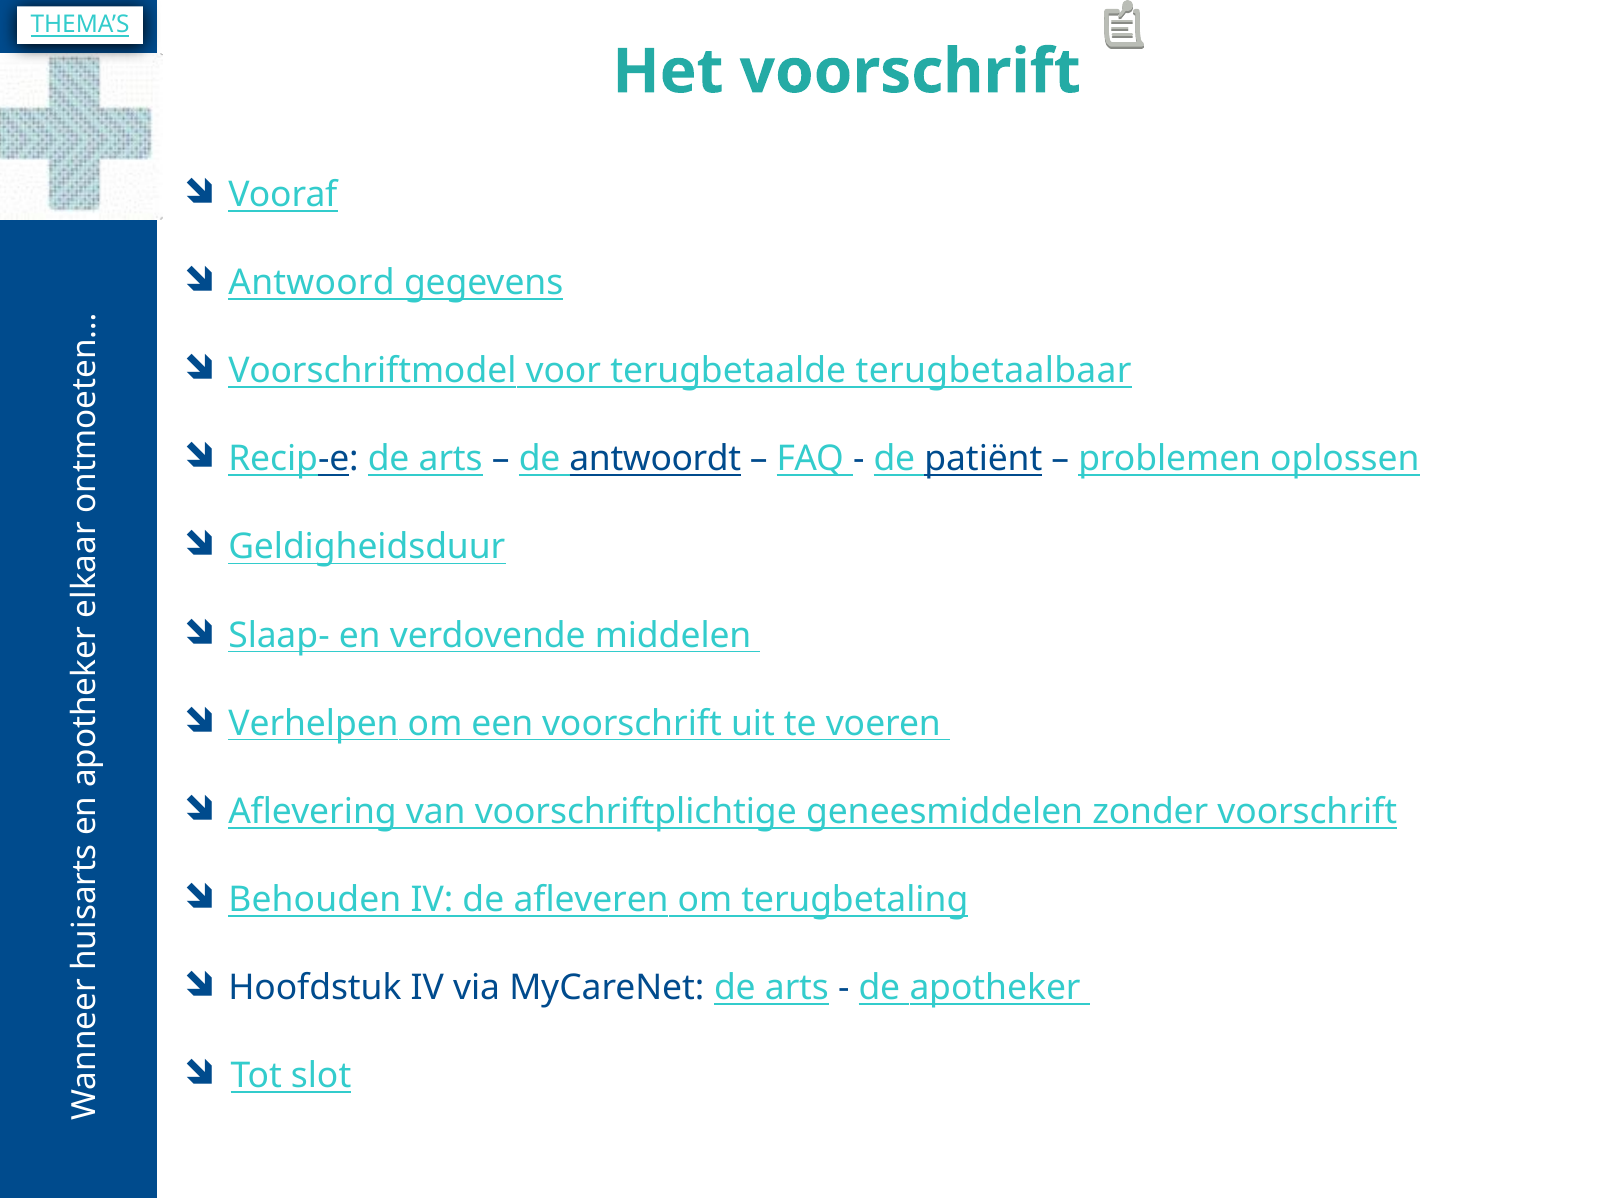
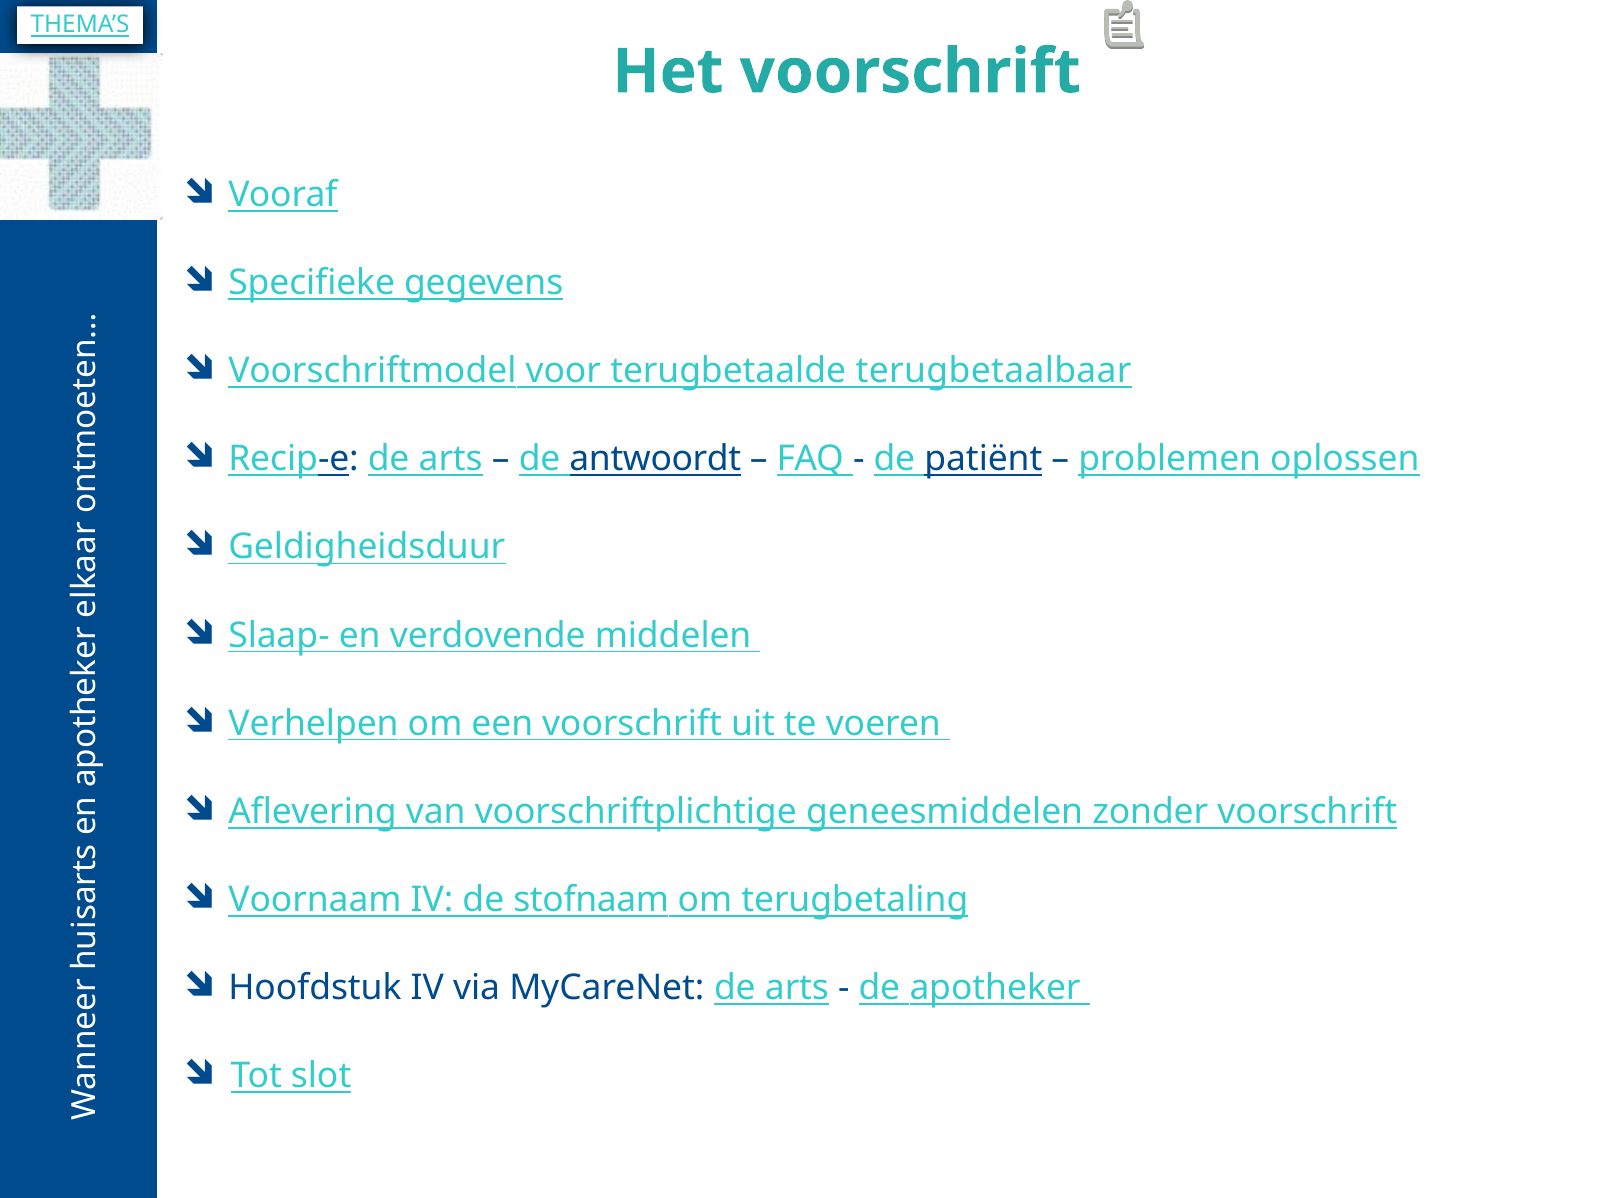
Antwoord: Antwoord -> Specifieke (312, 283)
Behouden: Behouden -> Voornaam (315, 899)
afleveren: afleveren -> stofnaam (591, 899)
